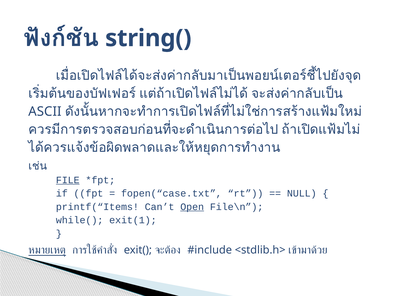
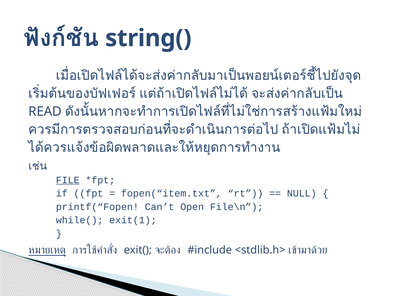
ASCII: ASCII -> READ (45, 112)
fopen(“case.txt: fopen(“case.txt -> fopen(“item.txt (171, 194)
printf(“Items: printf(“Items -> printf(“Fopen (97, 207)
Open underline: present -> none (192, 207)
